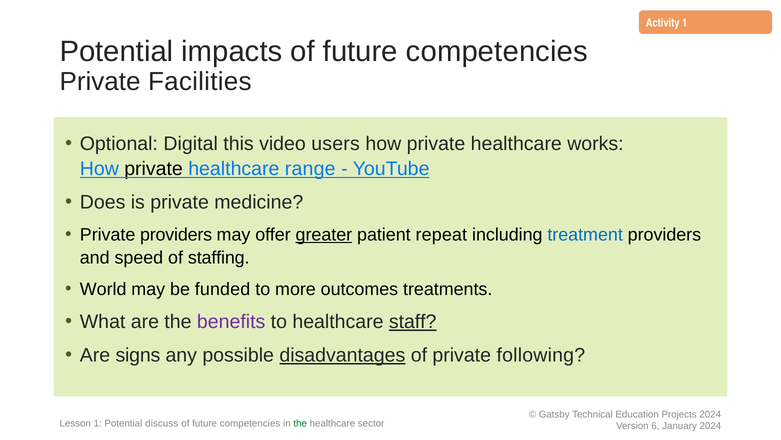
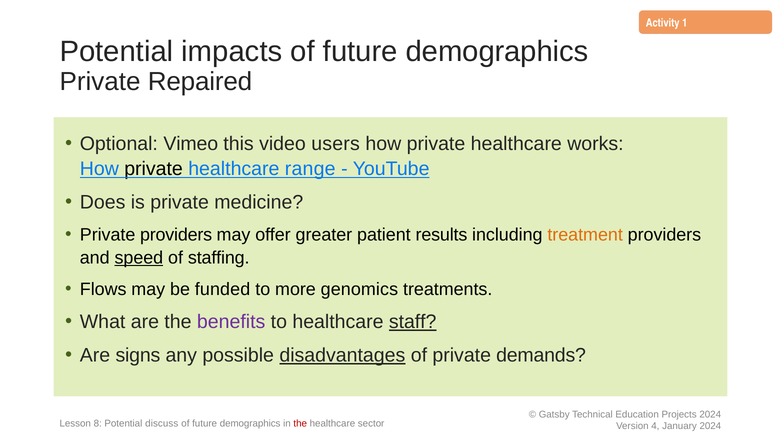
impacts of future competencies: competencies -> demographics (497, 52)
Facilities: Facilities -> Repaired (200, 81)
Digital: Digital -> Vimeo (191, 143)
greater underline: present -> none (324, 234)
repeat: repeat -> results (441, 234)
treatment colour: blue -> orange (585, 234)
speed underline: none -> present (139, 258)
World: World -> Flows (103, 289)
outcomes: outcomes -> genomics (359, 289)
following: following -> demands (541, 355)
Lesson 1: 1 -> 8 (98, 423)
competencies: competencies -> demographics (250, 423)
the colour: green -> red (300, 423)
6: 6 -> 4 (655, 425)
